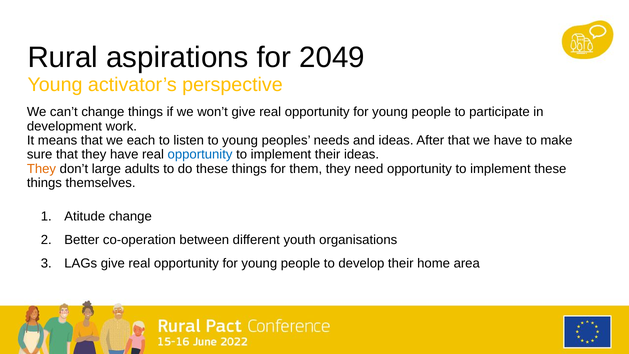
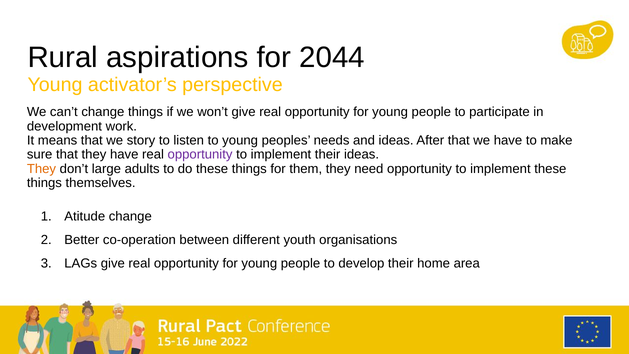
2049: 2049 -> 2044 (332, 57)
each: each -> story (141, 140)
opportunity colour: blue -> purple (200, 154)
